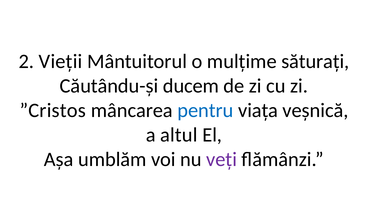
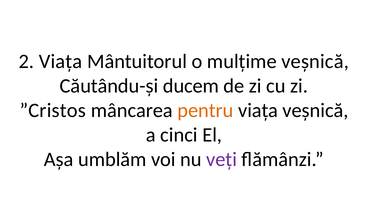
2 Vieții: Vieții -> Viața (61, 61)
mulțime săturați: săturați -> veșnică (315, 61)
pentru colour: blue -> orange (205, 110)
altul: altul -> cinci (179, 135)
